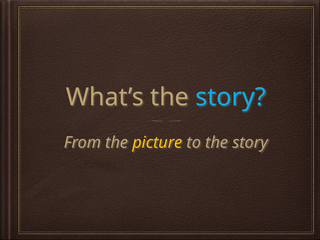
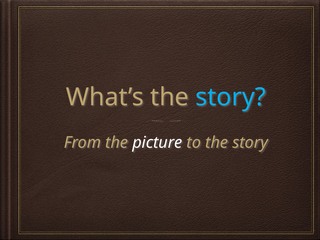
picture colour: yellow -> white (157, 142)
